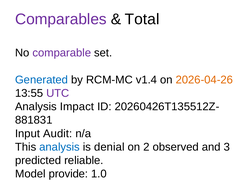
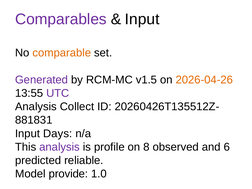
Total: Total -> Input (142, 19)
comparable colour: purple -> orange (62, 53)
Generated colour: blue -> purple (42, 80)
v1.4: v1.4 -> v1.5 (146, 80)
Impact: Impact -> Collect (77, 107)
Audit: Audit -> Days (58, 134)
analysis colour: blue -> purple (60, 147)
denial: denial -> profile (109, 147)
2: 2 -> 8 (146, 147)
3: 3 -> 6 (227, 147)
